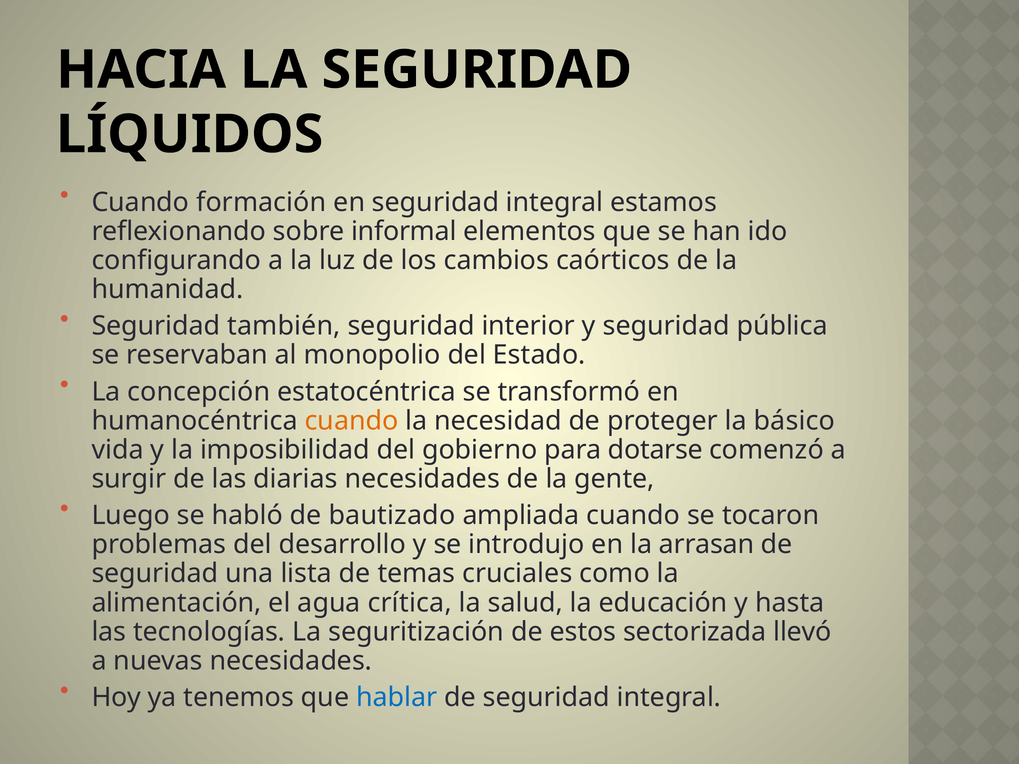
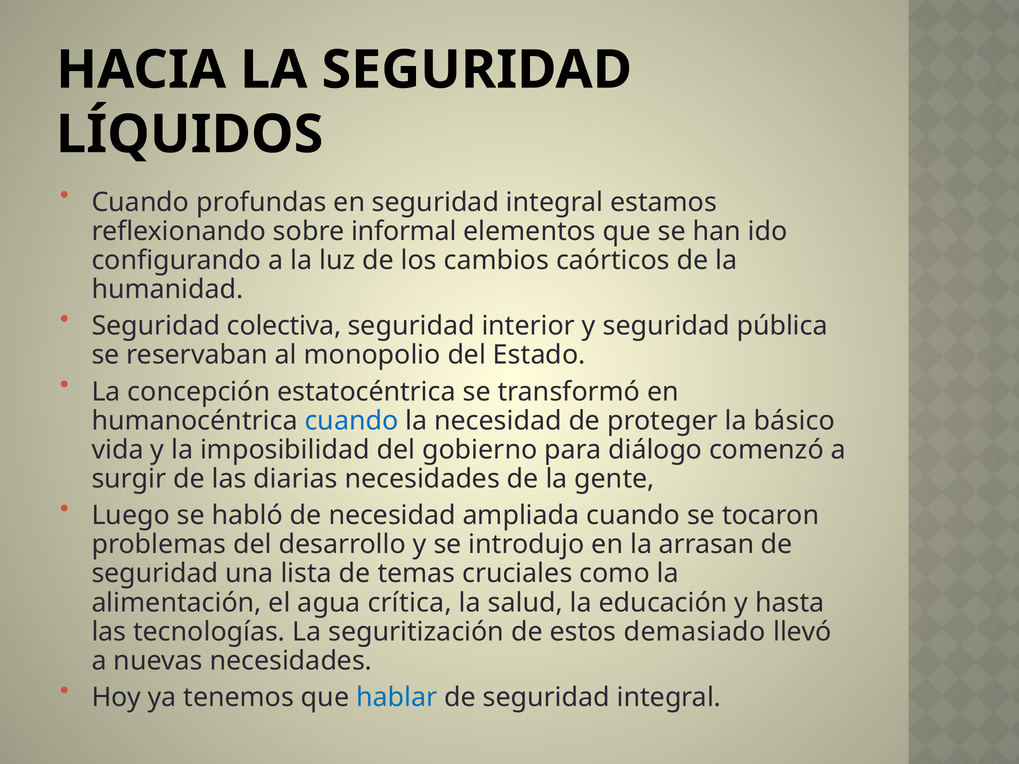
formación: formación -> profundas (261, 202)
también: también -> colectiva (284, 326)
cuando colour: orange -> blue (352, 421)
dotarse: dotarse -> diálogo (655, 450)
de bautizado: bautizado -> necesidad (392, 516)
sectorizada: sectorizada -> demasiado (695, 632)
